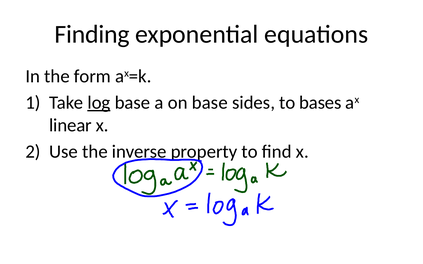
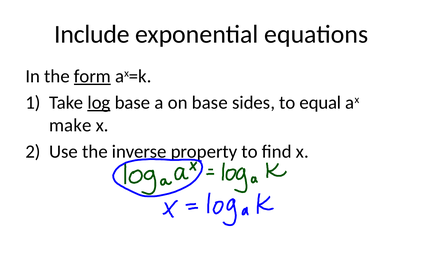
Finding: Finding -> Include (92, 34)
form underline: none -> present (92, 76)
bases: bases -> equal (320, 103)
linear: linear -> make (70, 125)
